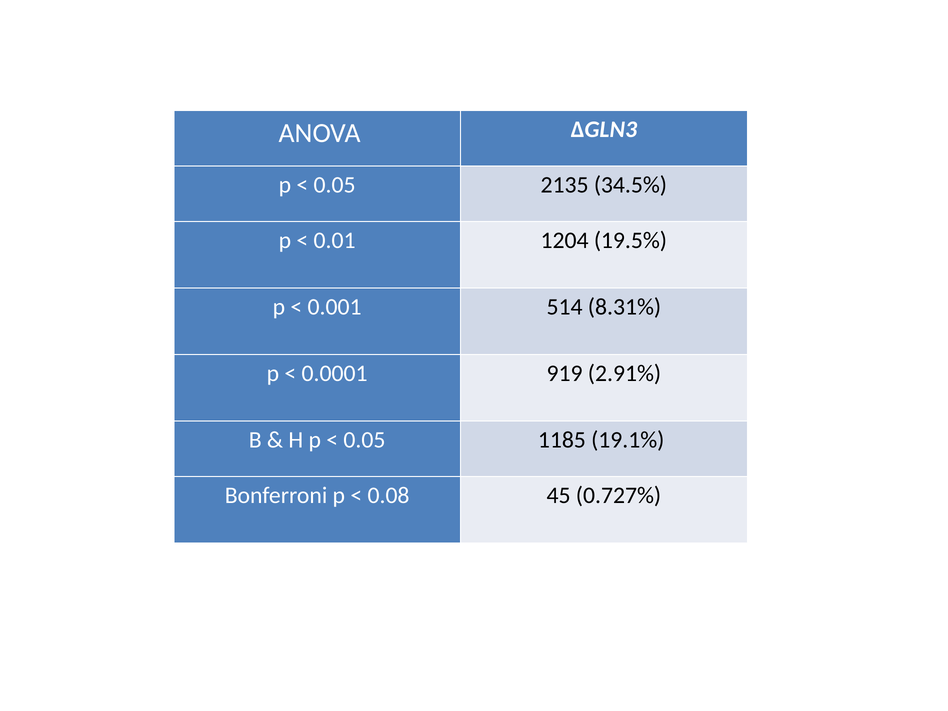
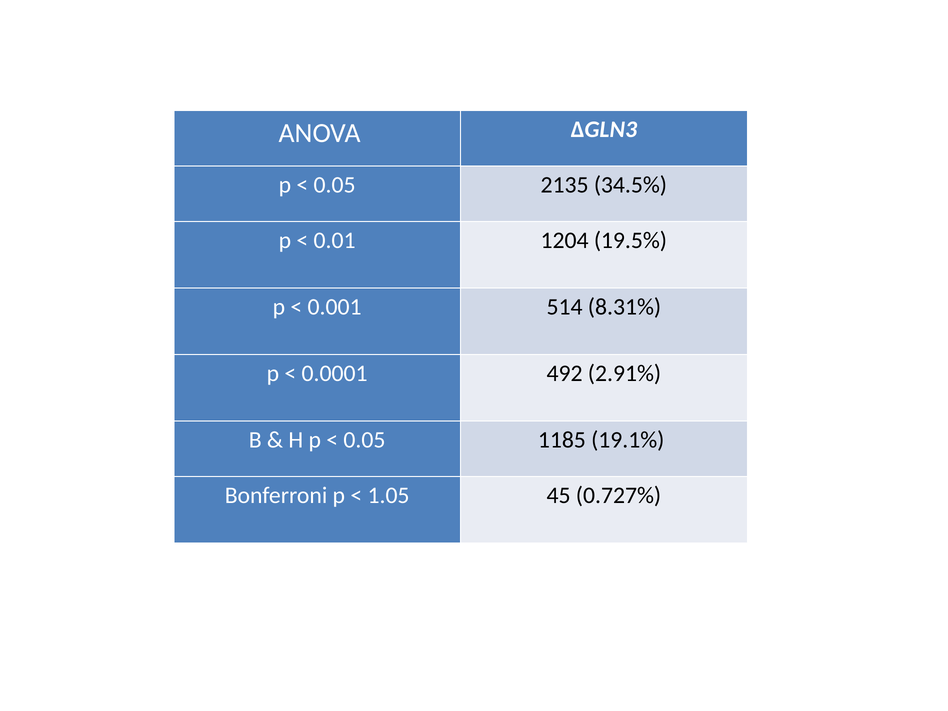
919: 919 -> 492 (565, 374)
0.08: 0.08 -> 1.05 (389, 496)
